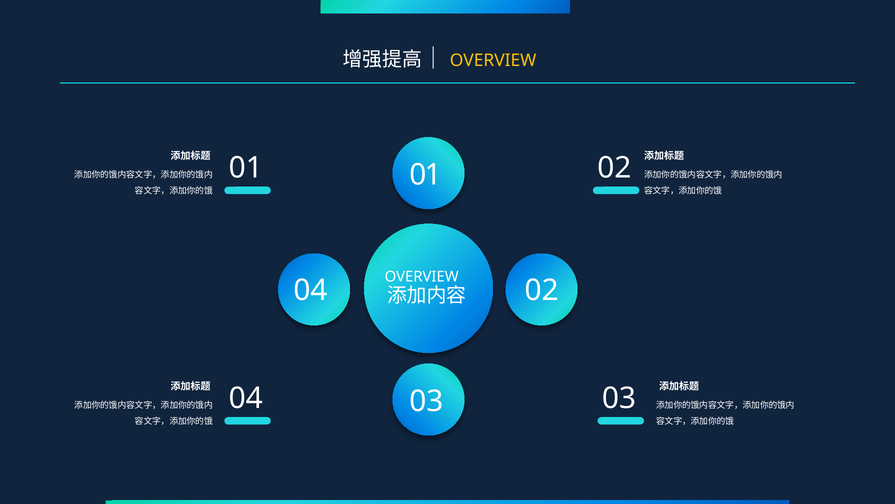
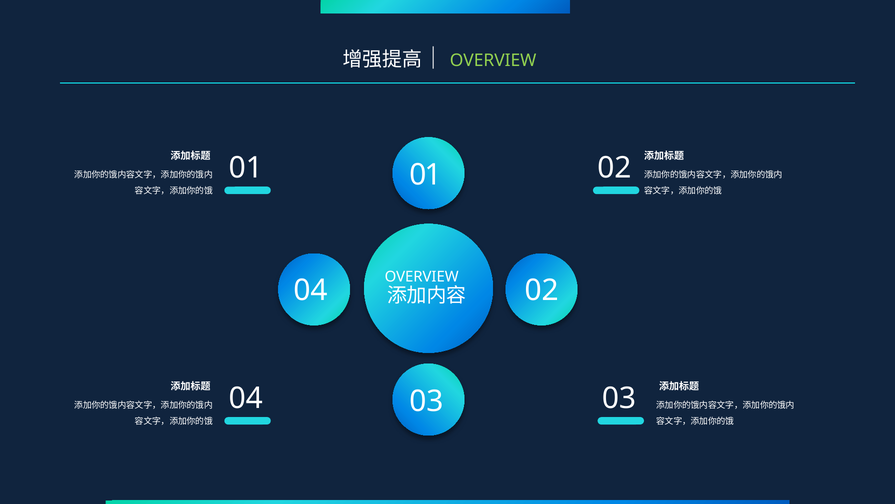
OVERVIEW colour: yellow -> light green (493, 60)
